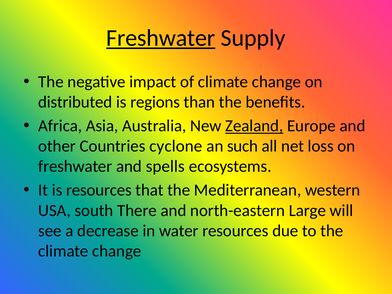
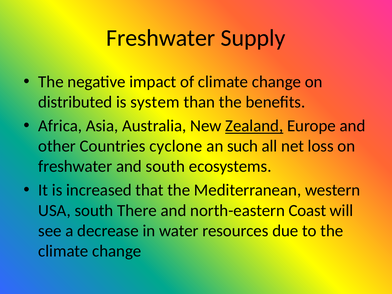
Freshwater underline: present -> none (161, 38)
regions: regions -> system (155, 102)
and spells: spells -> south (165, 166)
is resources: resources -> increased (99, 190)
Large: Large -> Coast (307, 210)
